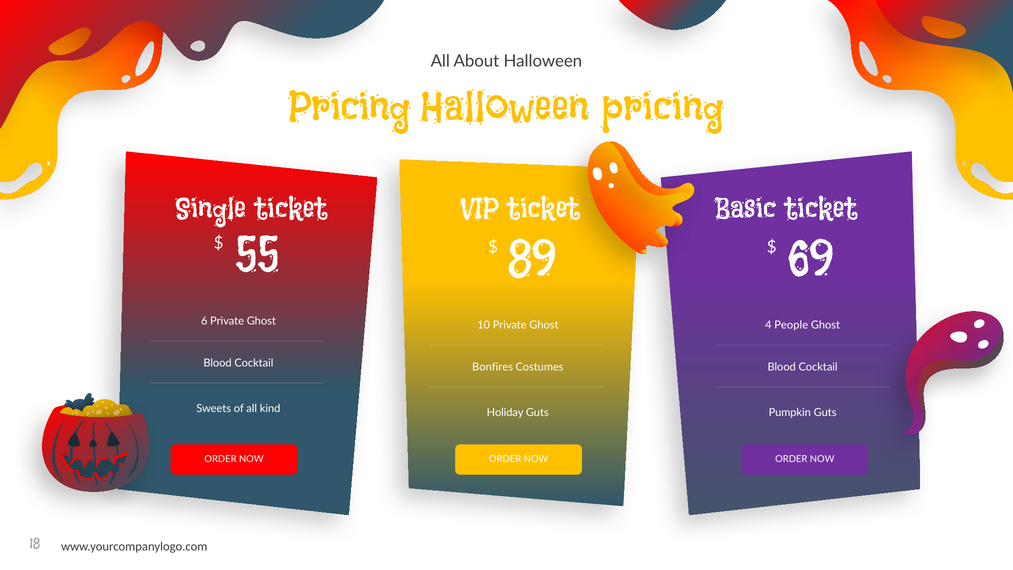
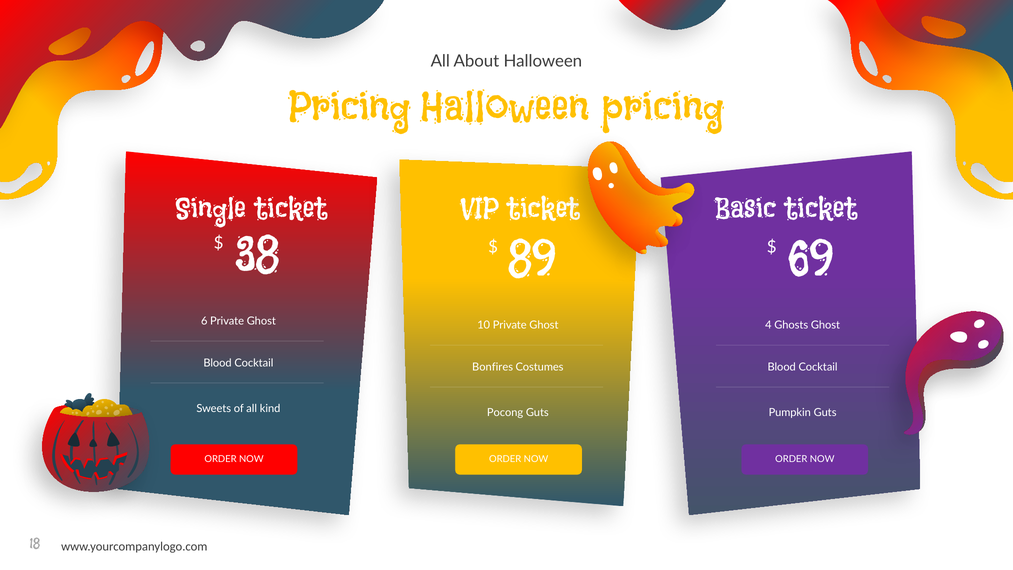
55: 55 -> 38 (258, 255)
People: People -> Ghosts (791, 325)
Holiday: Holiday -> Pocong (505, 413)
